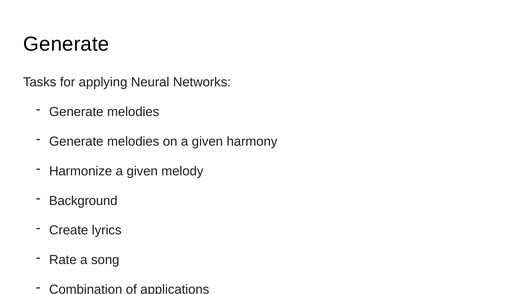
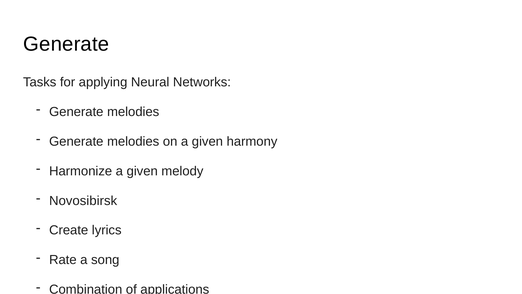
Background: Background -> Novosibirsk (83, 200)
